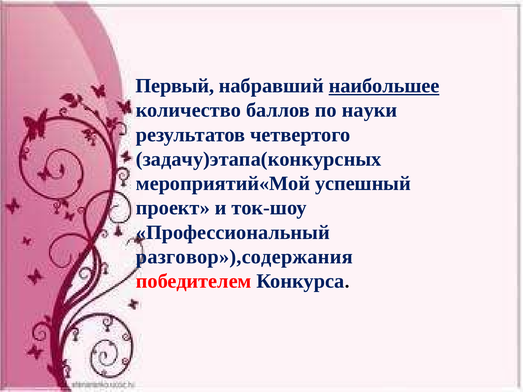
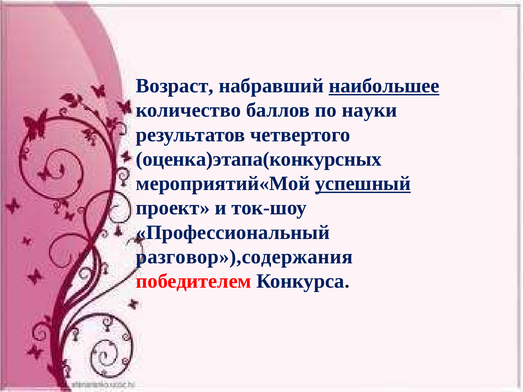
Первый: Первый -> Возраст (175, 86)
задачу)этапа(конкурсных: задачу)этапа(конкурсных -> оценка)этапа(конкурсных (259, 159)
успешный underline: none -> present (363, 184)
